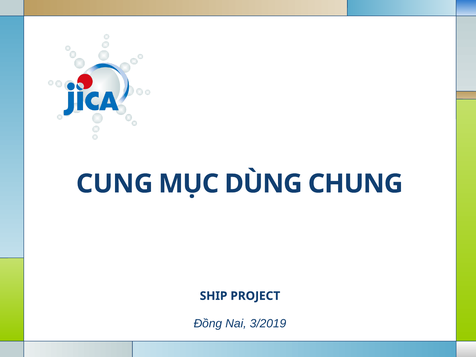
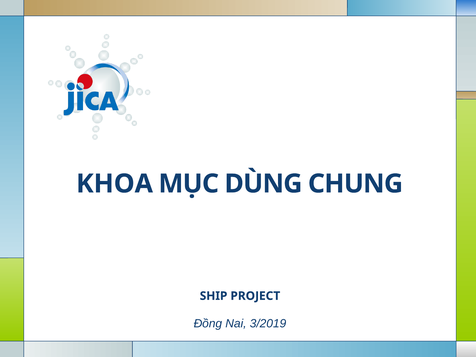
CUNG: CUNG -> KHOA (115, 184)
